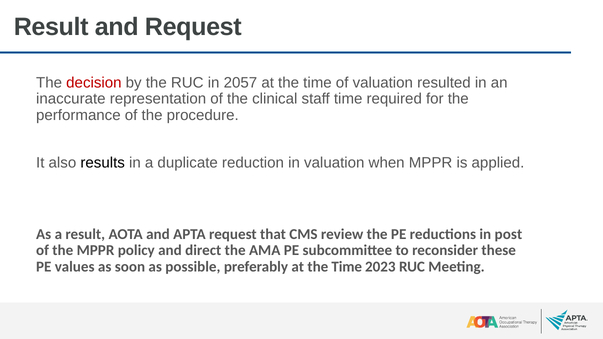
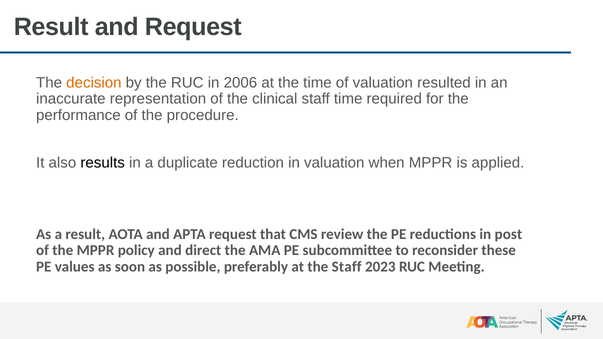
decision colour: red -> orange (94, 83)
2057: 2057 -> 2006 (240, 83)
preferably at the Time: Time -> Staff (347, 267)
